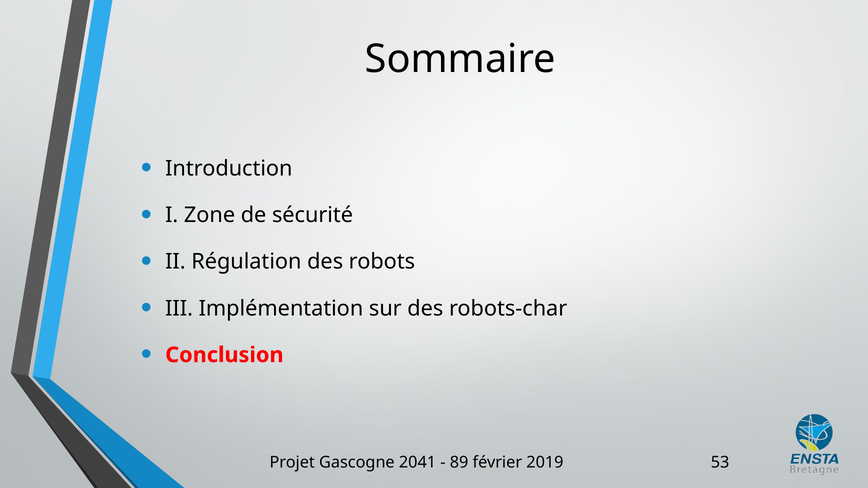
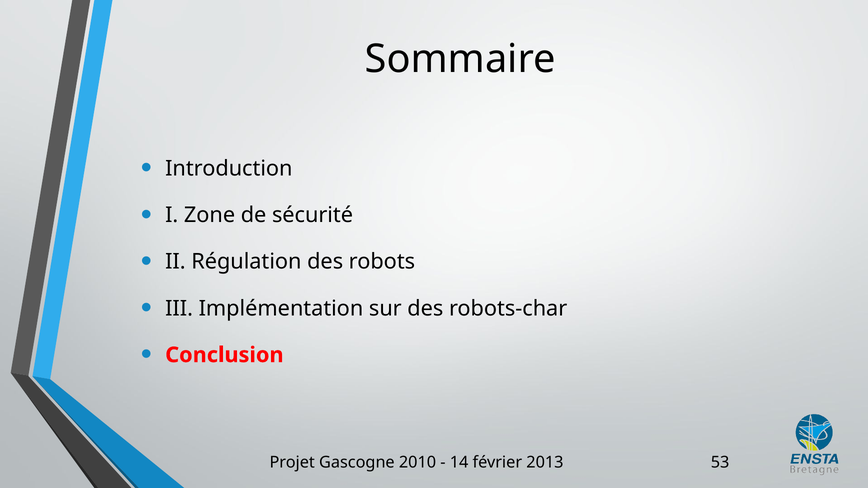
2041: 2041 -> 2010 (418, 463)
89: 89 -> 14 (459, 463)
2019: 2019 -> 2013 (545, 463)
